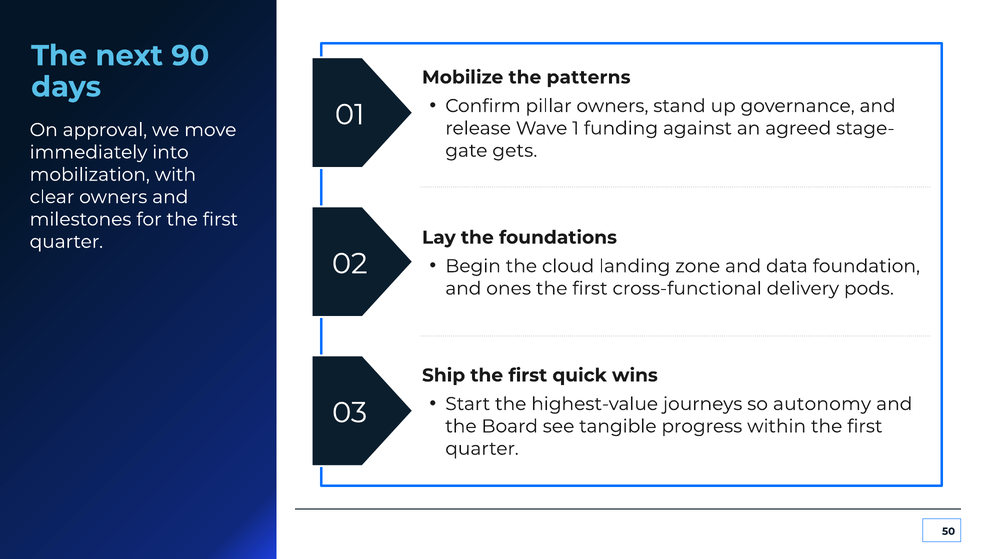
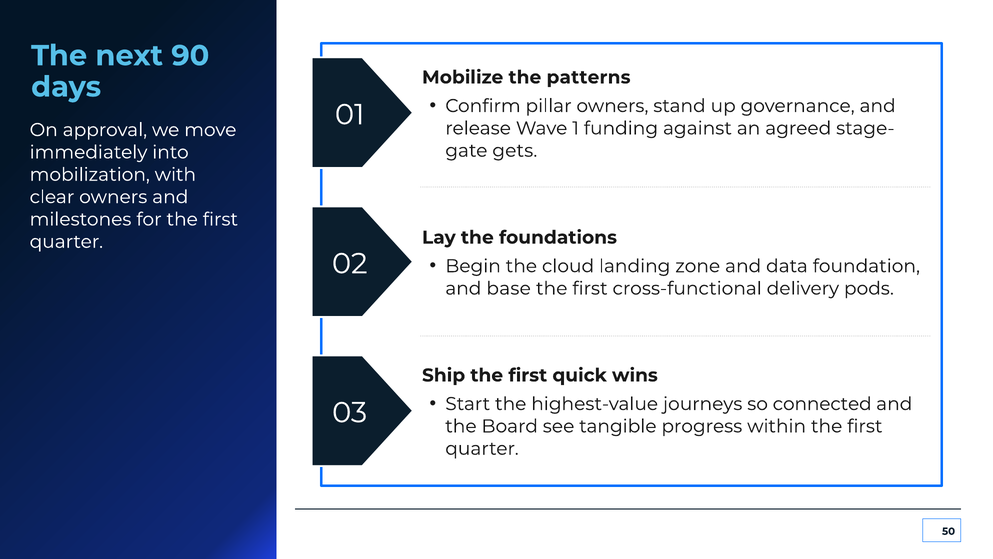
ones: ones -> base (509, 288)
autonomy: autonomy -> connected (822, 404)
